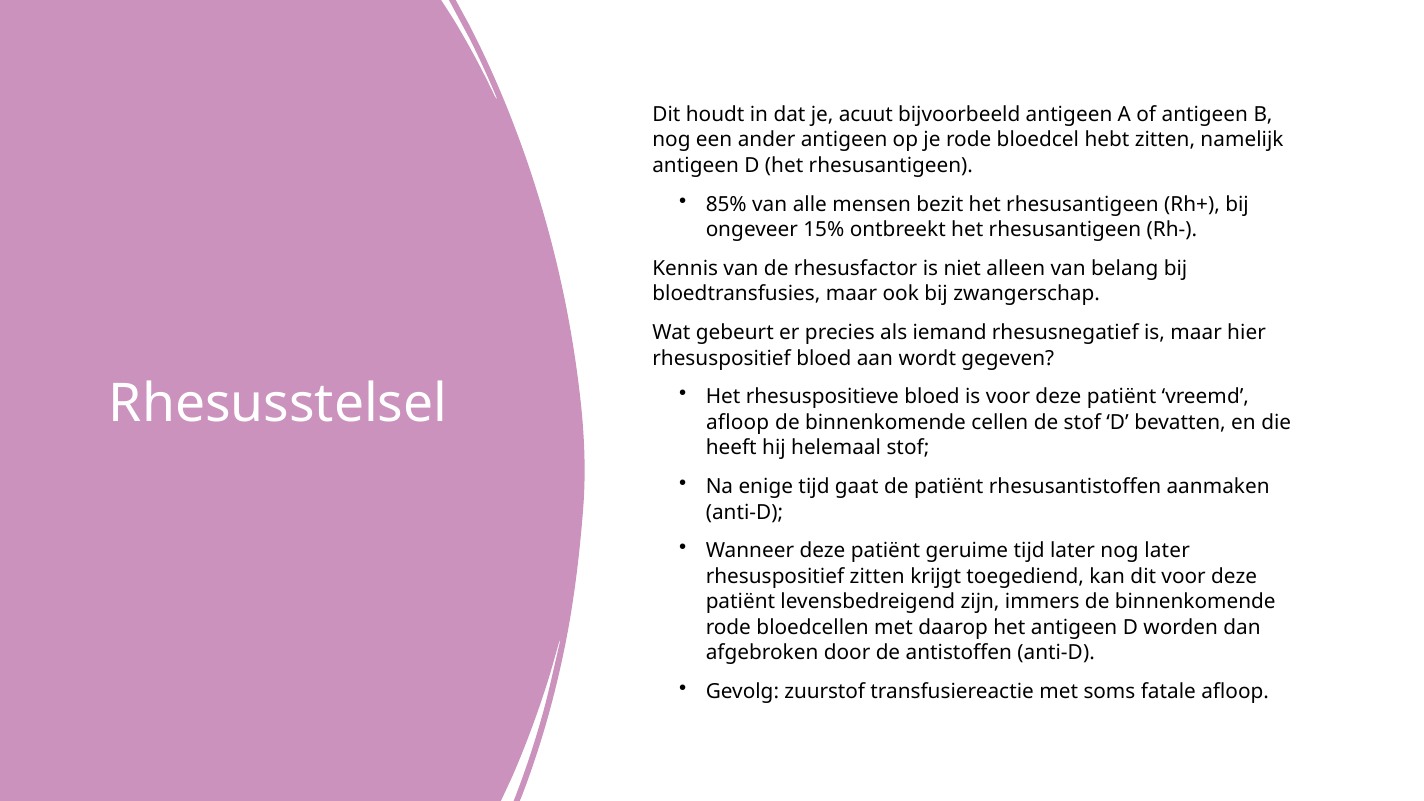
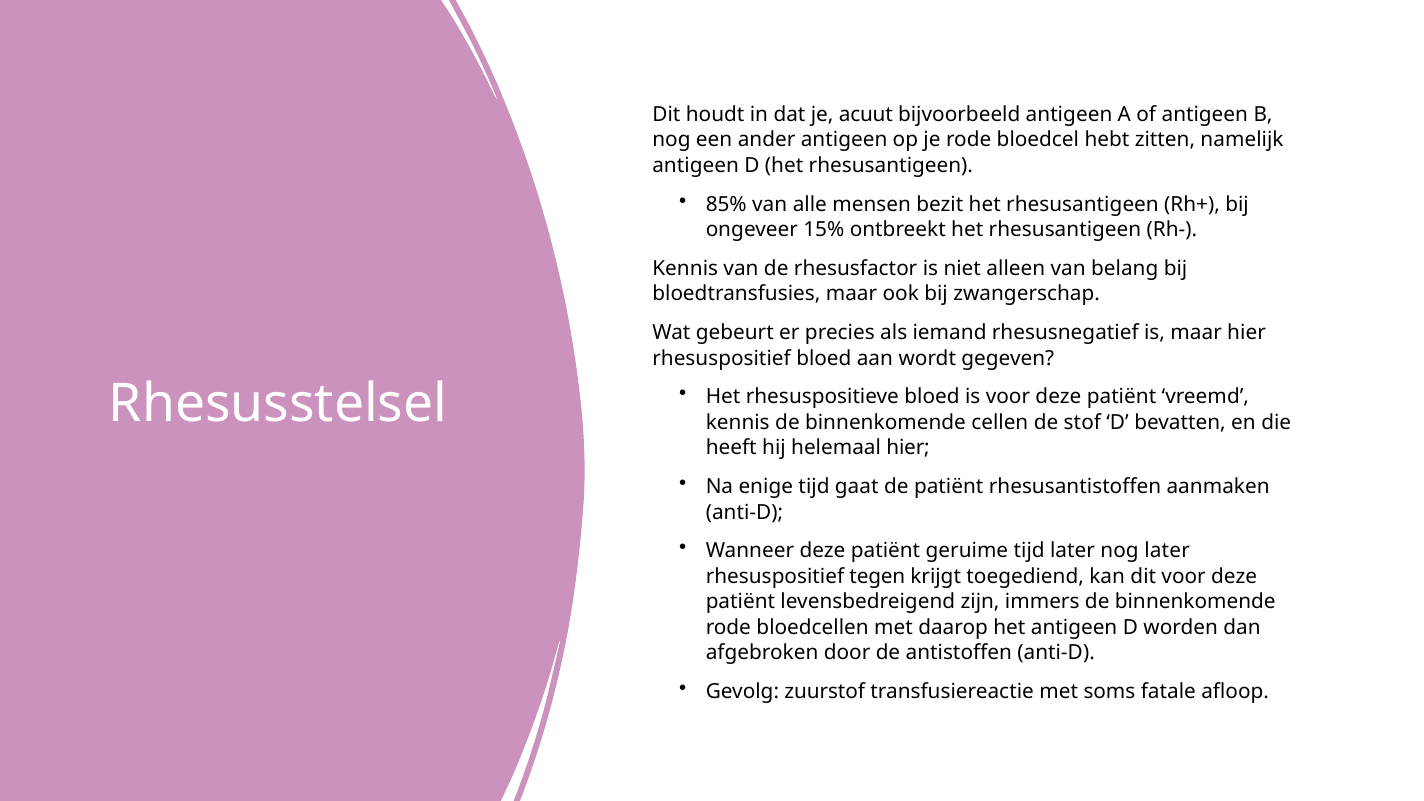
afloop: afloop -> kennis (738, 423)
helemaal stof: stof -> hier (908, 448)
rhesuspositief zitten: zitten -> tegen (877, 577)
